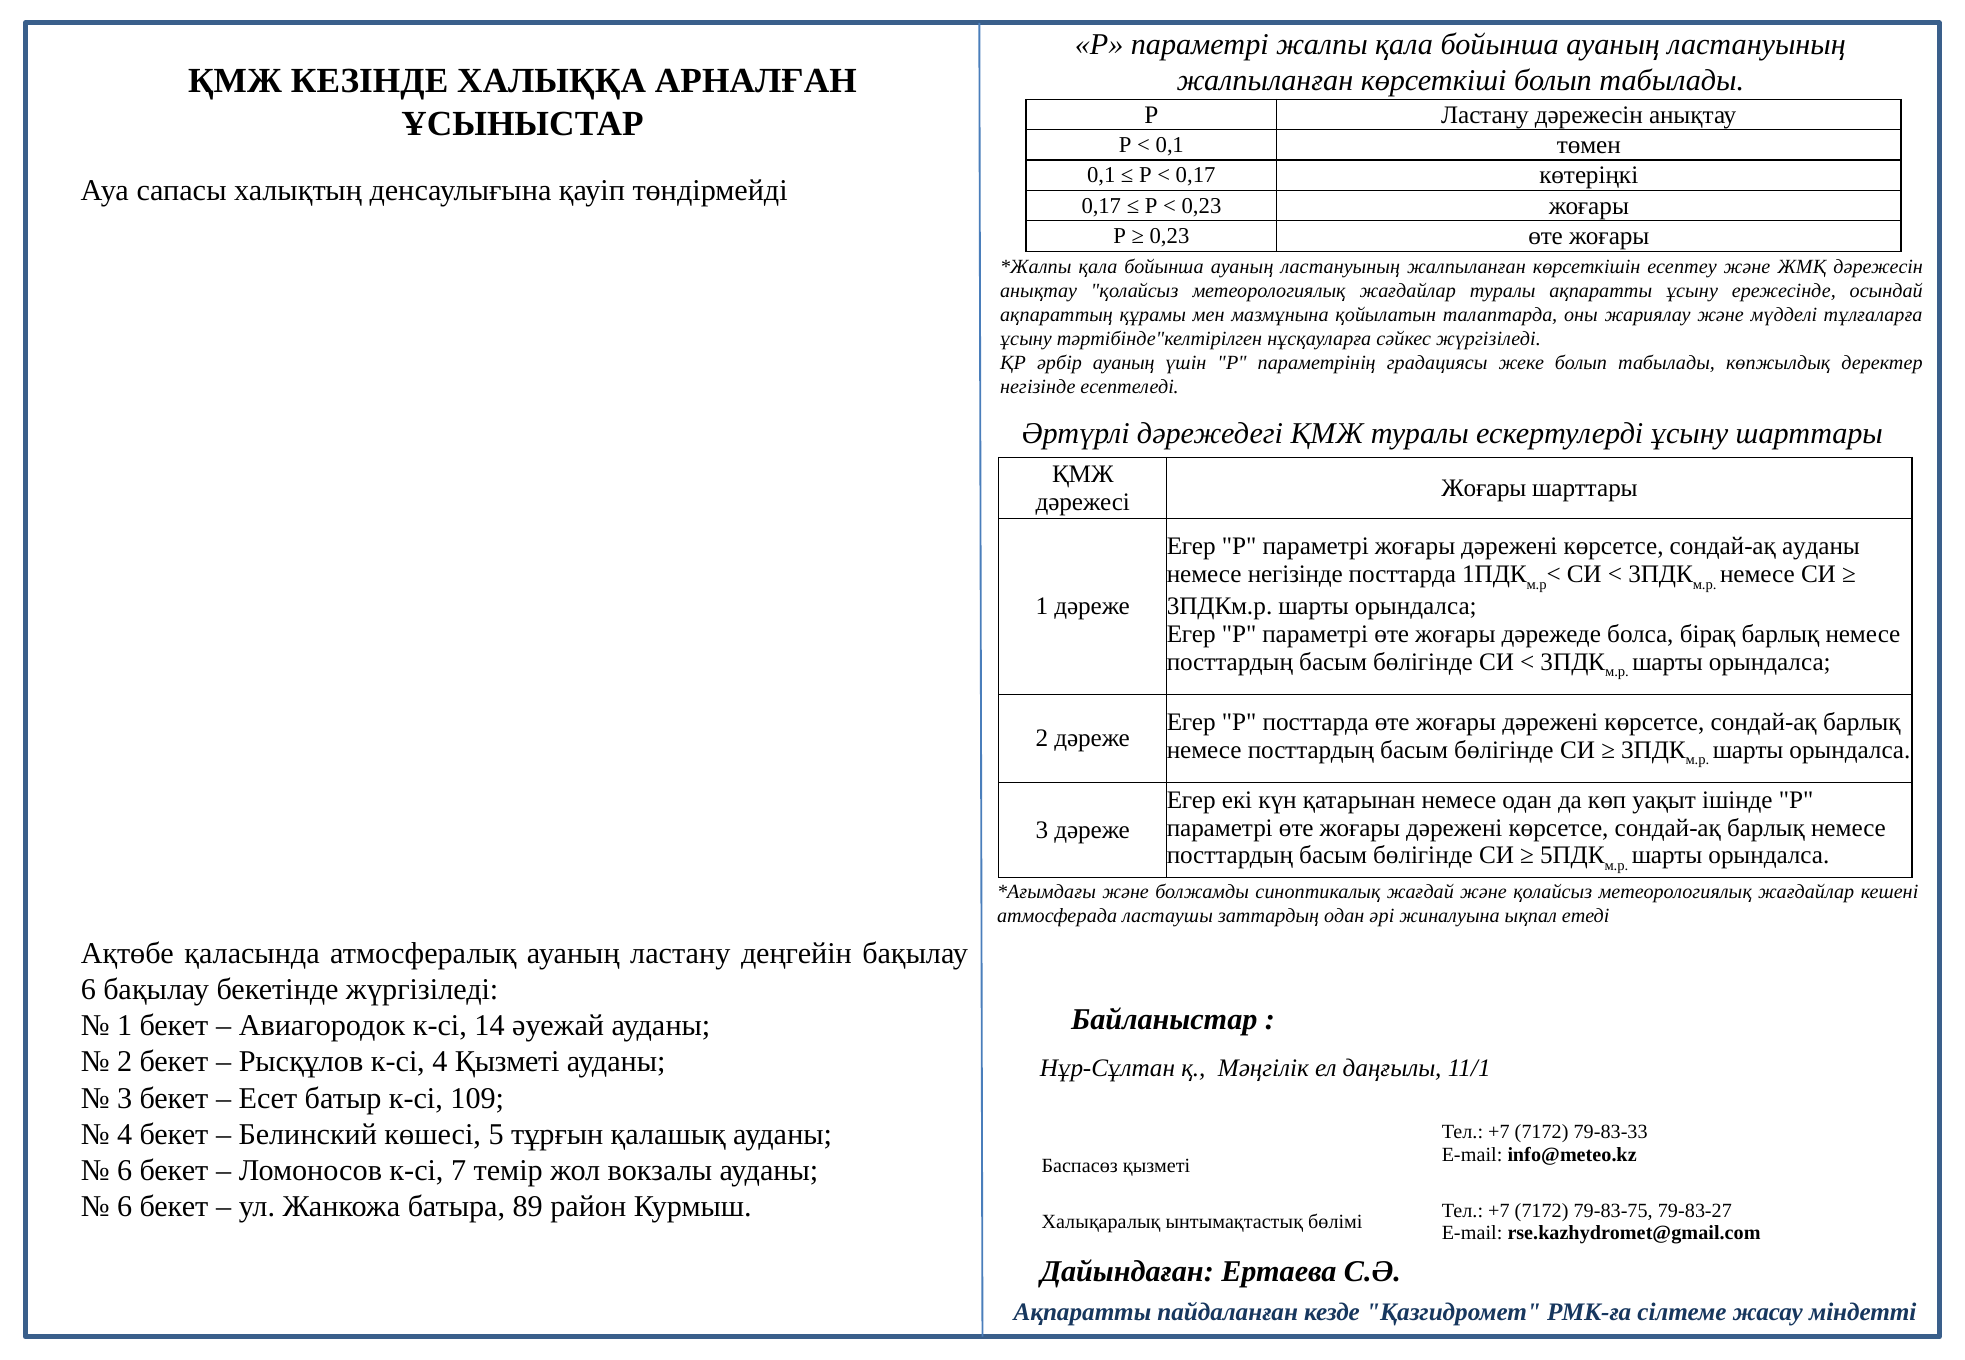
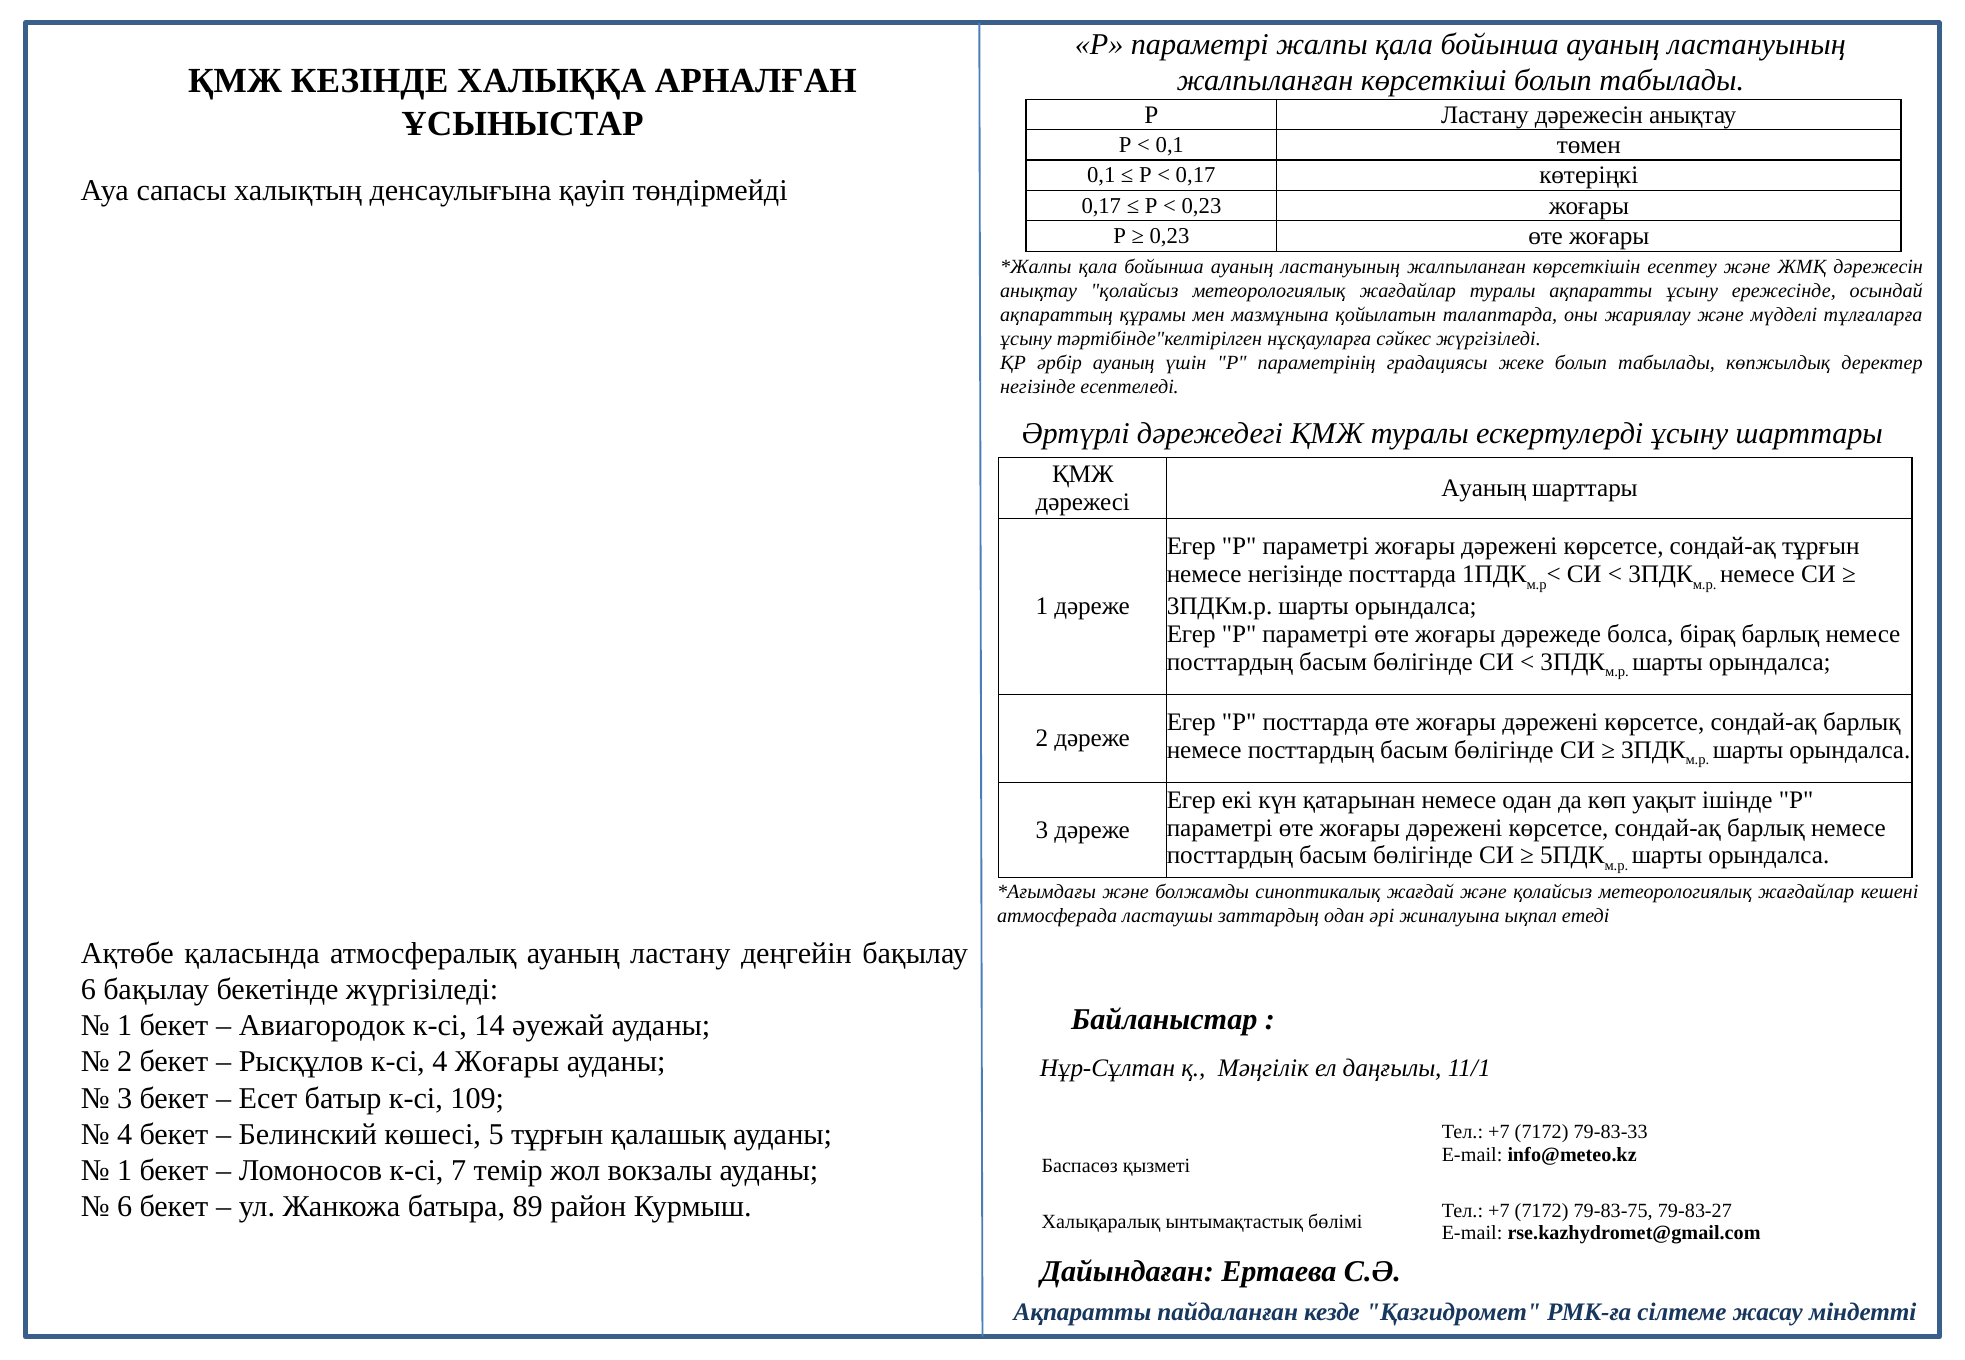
Жоғары: Жоғары -> Ауаның (1484, 488)
сондай-ақ ауданы: ауданы -> тұрғын (1821, 547)
4 Қызметі: Қызметі -> Жоғары (507, 1062)
6: 6 -> 1 (125, 1171)
